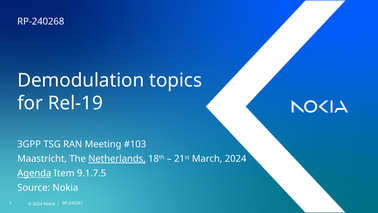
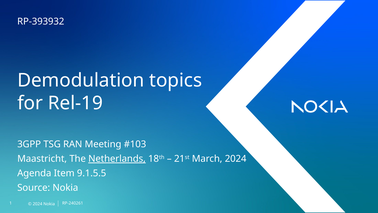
RP-240268: RP-240268 -> RP-393932 (41, 22)
Agenda underline: present -> none (34, 173)
9.1.7.5: 9.1.7.5 -> 9.1.5.5 (92, 173)
